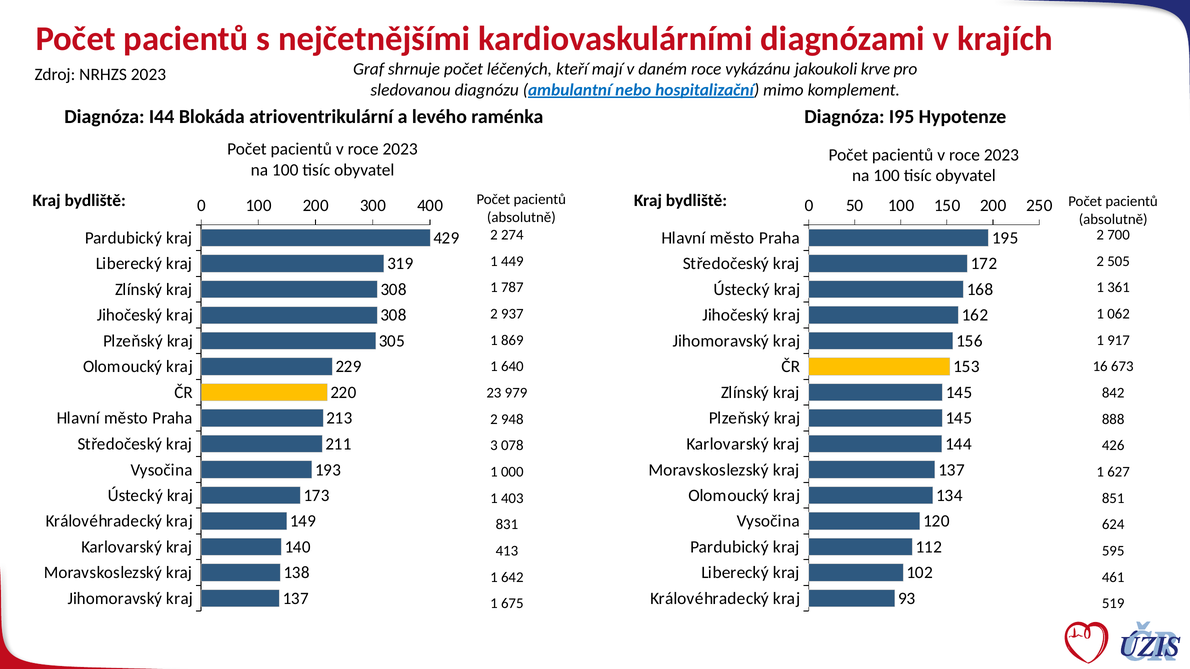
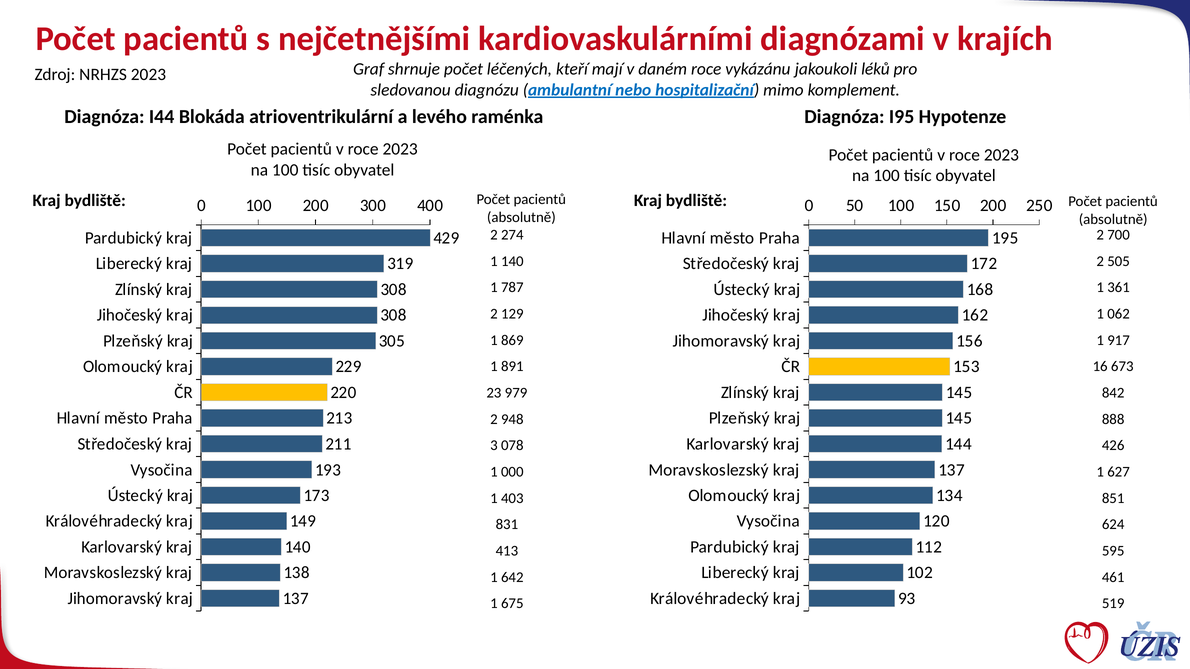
krve: krve -> léků (875, 69)
1 449: 449 -> 140 (512, 261)
937: 937 -> 129 (512, 314)
640: 640 -> 891 (512, 367)
